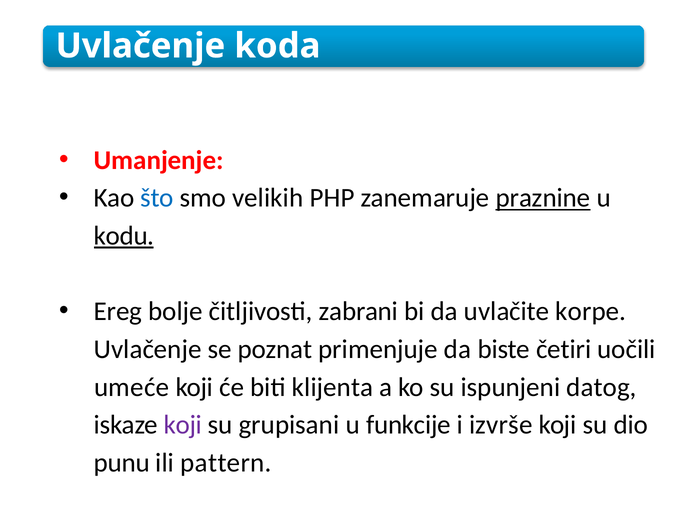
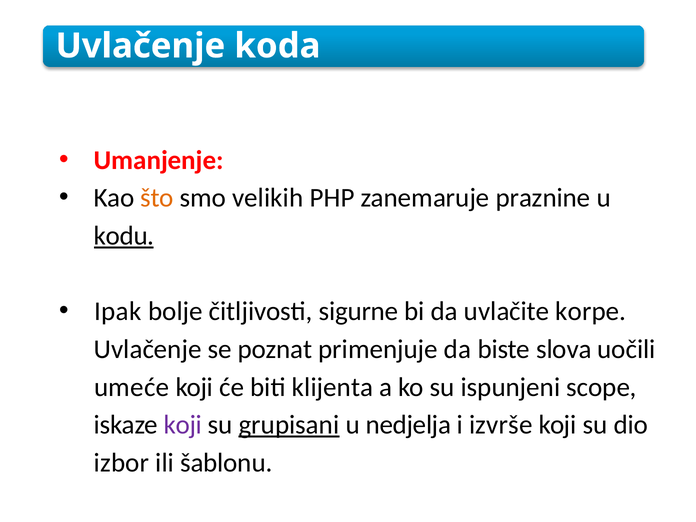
što colour: blue -> orange (157, 198)
praznine underline: present -> none (543, 198)
Ereg: Ereg -> Ipak (118, 311)
zabrani: zabrani -> sigurne (359, 311)
četiri: četiri -> slova (564, 349)
datog: datog -> scope (602, 387)
grupisani underline: none -> present (289, 425)
funkcije: funkcije -> nedjelja (408, 425)
punu: punu -> izbor (122, 463)
pattern: pattern -> šablonu (226, 463)
